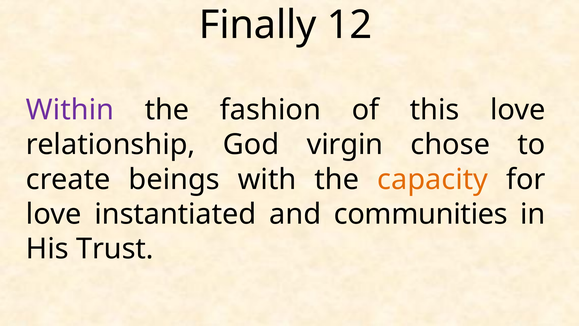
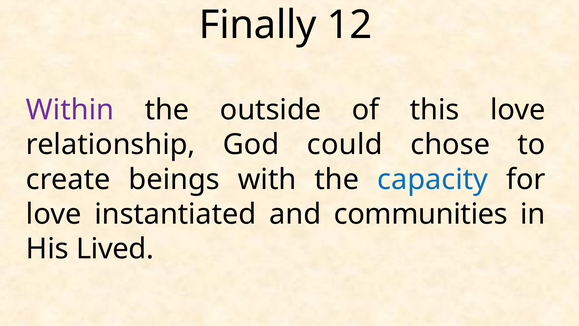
fashion: fashion -> outside (271, 110)
virgin: virgin -> could (345, 145)
capacity colour: orange -> blue (433, 179)
Trust: Trust -> Lived (115, 249)
